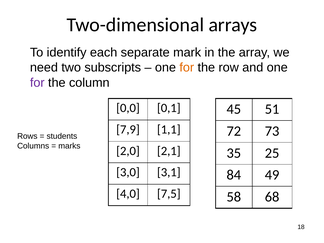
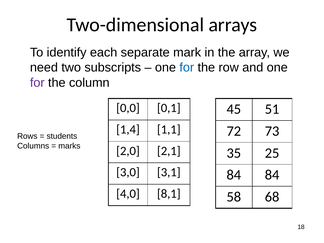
for colour: orange -> blue (187, 68)
7,9: 7,9 -> 1,4 (128, 129)
84 49: 49 -> 84 (272, 175)
7,5: 7,5 -> 8,1 (169, 194)
